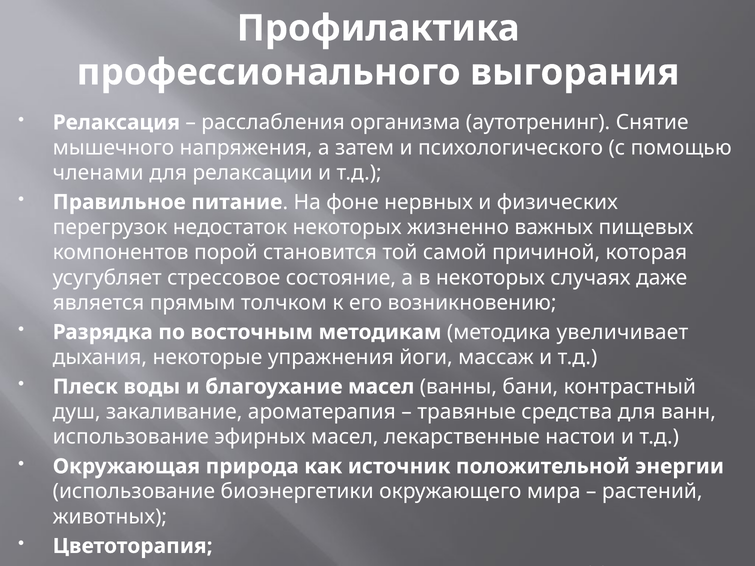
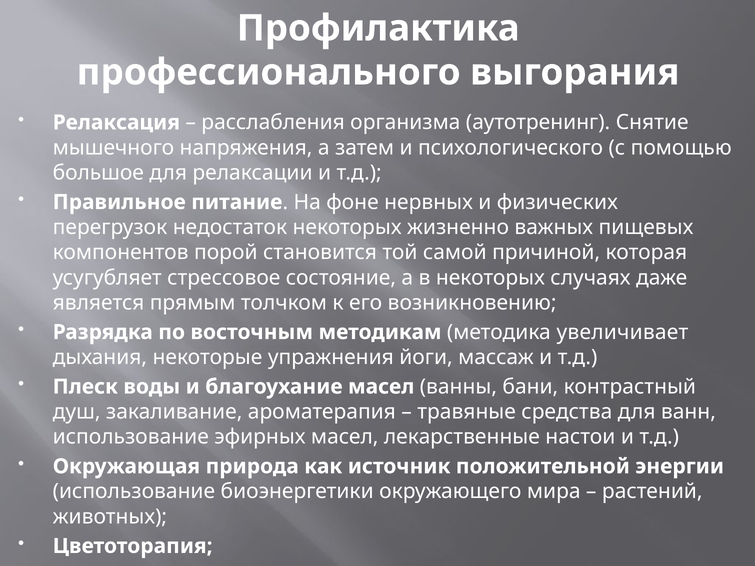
членами: членами -> большое (98, 173)
